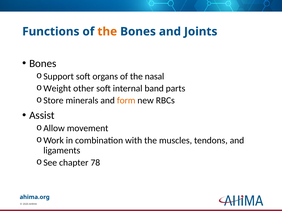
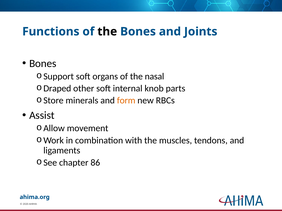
the colour: orange -> black (107, 32)
Weight: Weight -> Draped (57, 89)
band: band -> knob (154, 89)
78: 78 -> 86 (95, 163)
